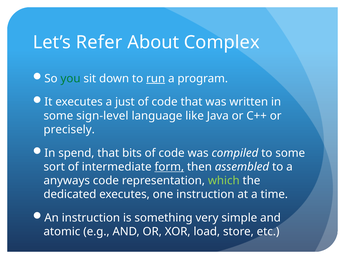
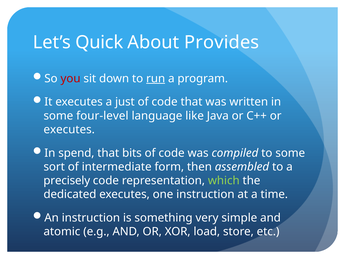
Refer: Refer -> Quick (99, 42)
Complex: Complex -> Provides (222, 42)
you colour: green -> red (71, 78)
sign-level: sign-level -> four-level (102, 116)
precisely: precisely -> executes (69, 129)
form underline: present -> none (169, 167)
anyways: anyways -> precisely (67, 180)
